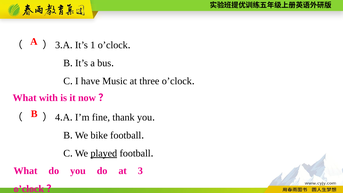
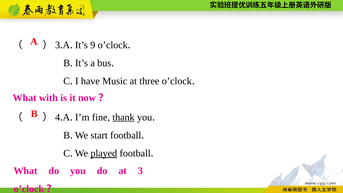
1: 1 -> 9 (93, 45)
thank underline: none -> present (124, 117)
bike: bike -> start (99, 135)
